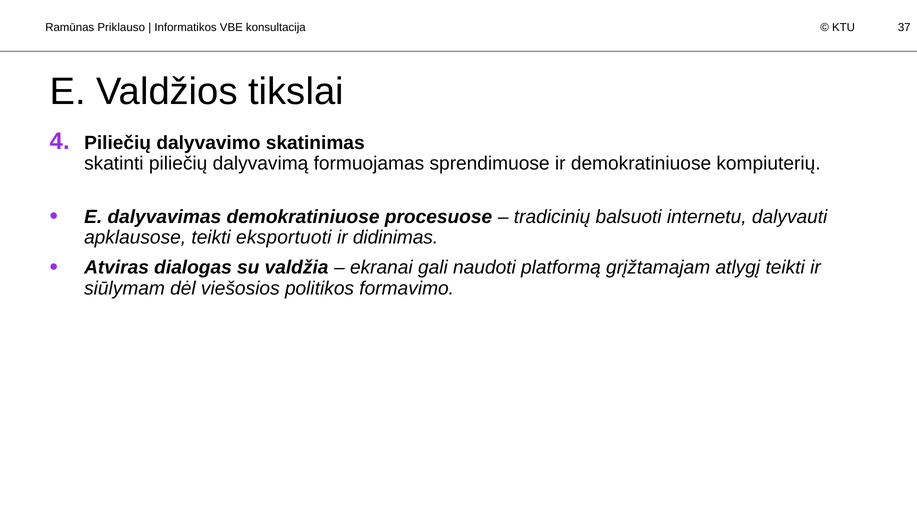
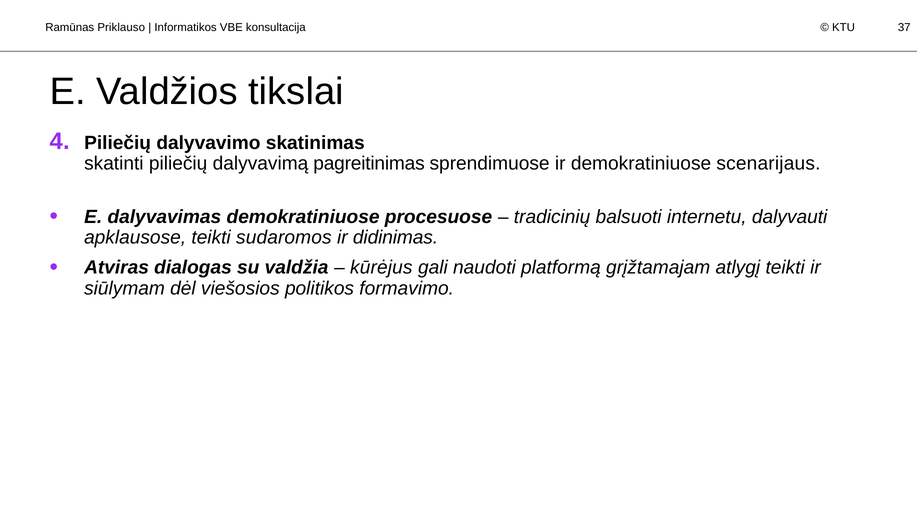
formuojamas: formuojamas -> pagreitinimas (369, 164)
kompiuterių: kompiuterių -> scenarijaus (768, 164)
eksportuoti: eksportuoti -> sudaromos (284, 237)
ekranai: ekranai -> kūrėjus (381, 268)
